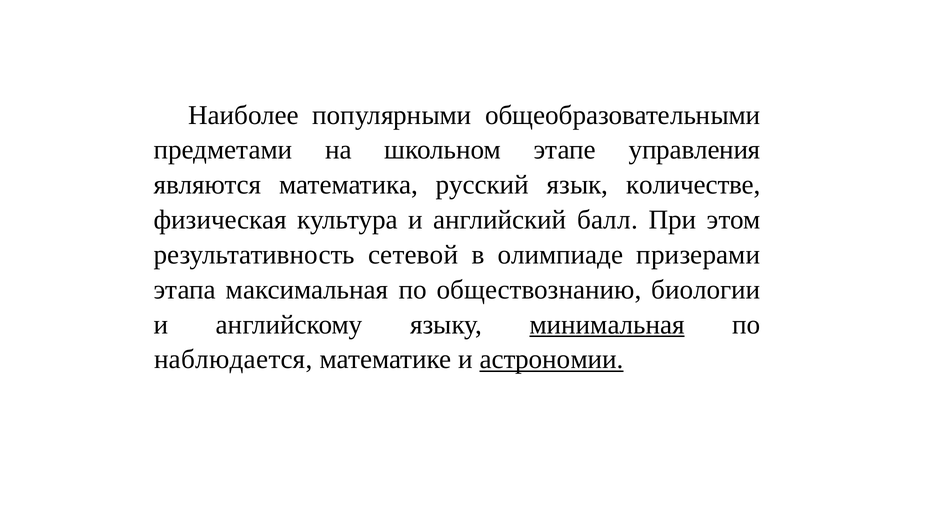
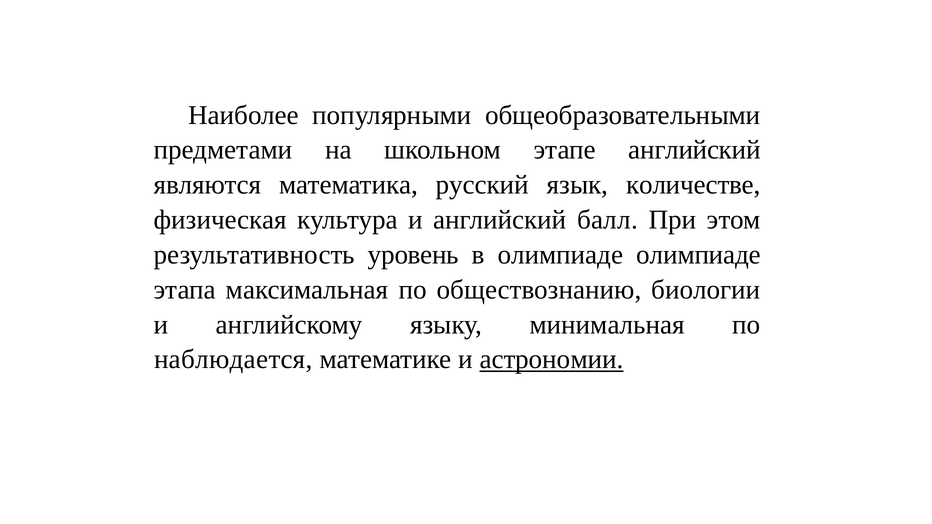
этапе управления: управления -> английский (695, 150)
сетевой: сетевой -> уровень (413, 255)
олимпиаде призерами: призерами -> олимпиаде (699, 255)
минимальная underline: present -> none (607, 325)
